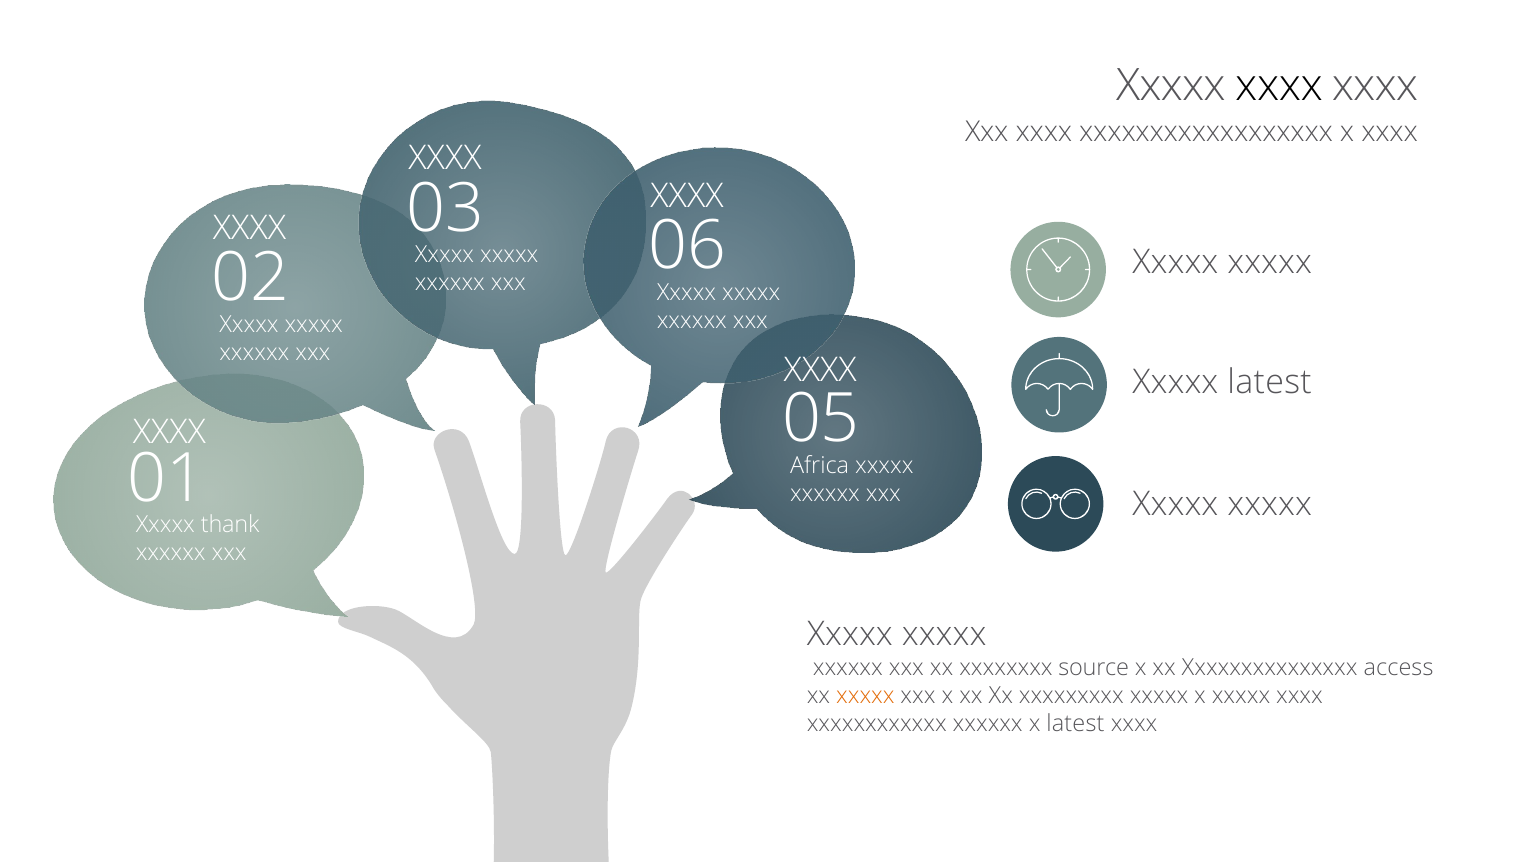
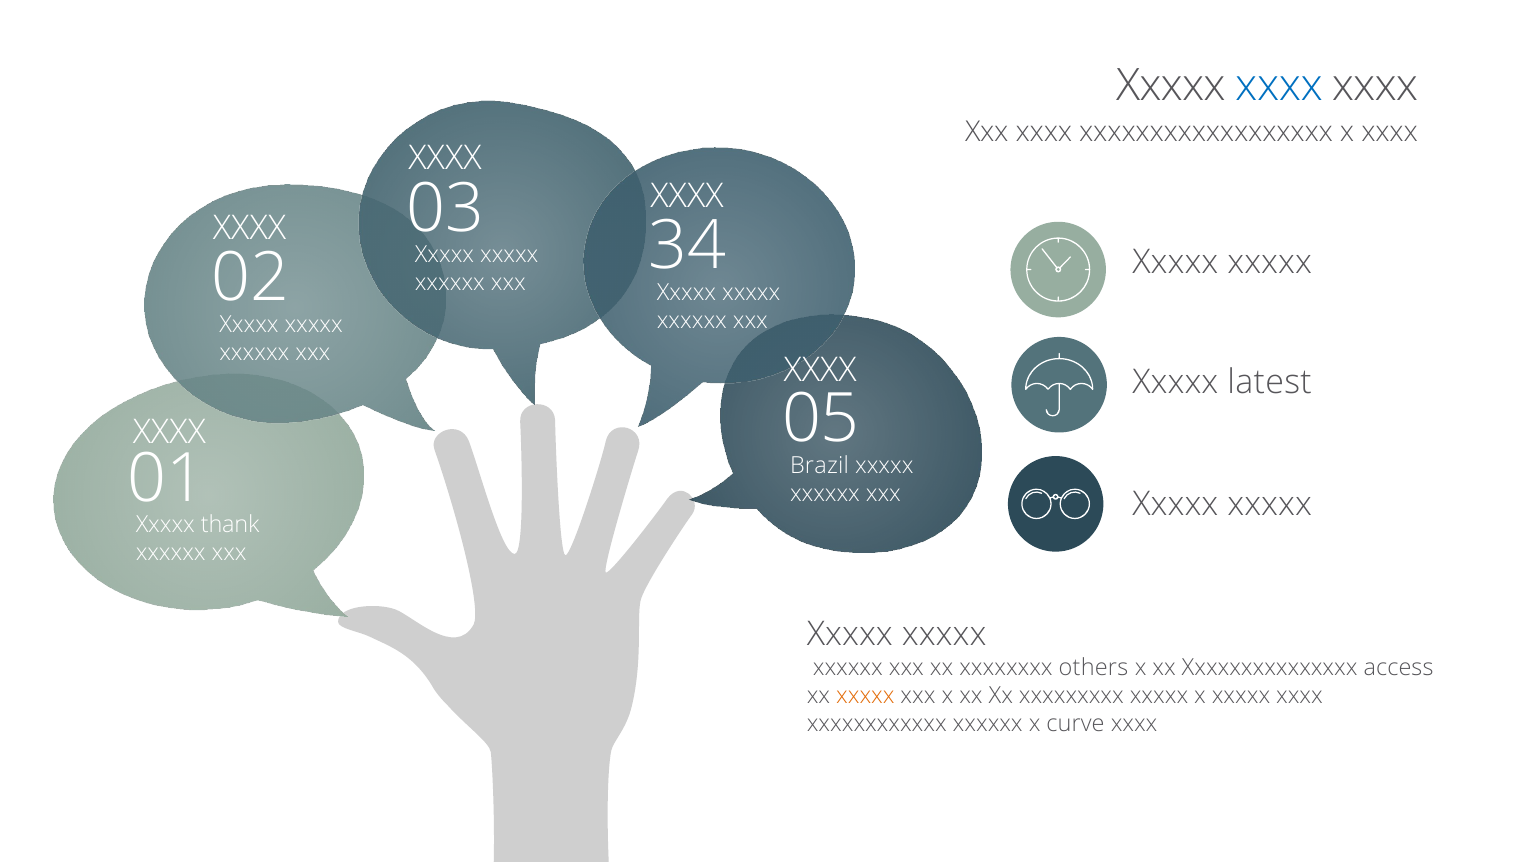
xxxx colour: black -> blue (1279, 86)
06: 06 -> 34 (688, 246)
Africa: Africa -> Brazil (819, 466)
source: source -> others (1094, 668)
x latest: latest -> curve (1075, 724)
